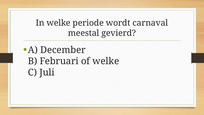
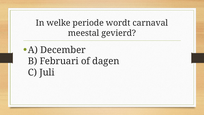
of welke: welke -> dagen (106, 61)
